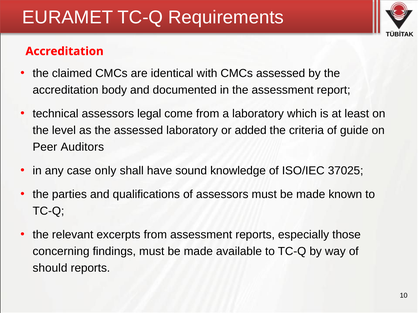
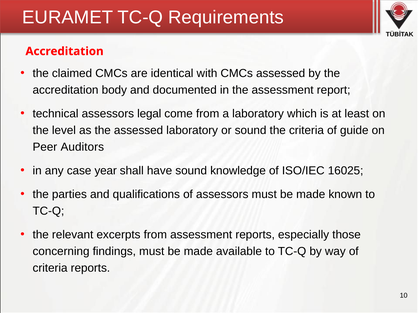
or added: added -> sound (251, 130)
only: only -> year (106, 171)
37025: 37025 -> 16025 (346, 171)
should: should -> criteria (50, 268)
